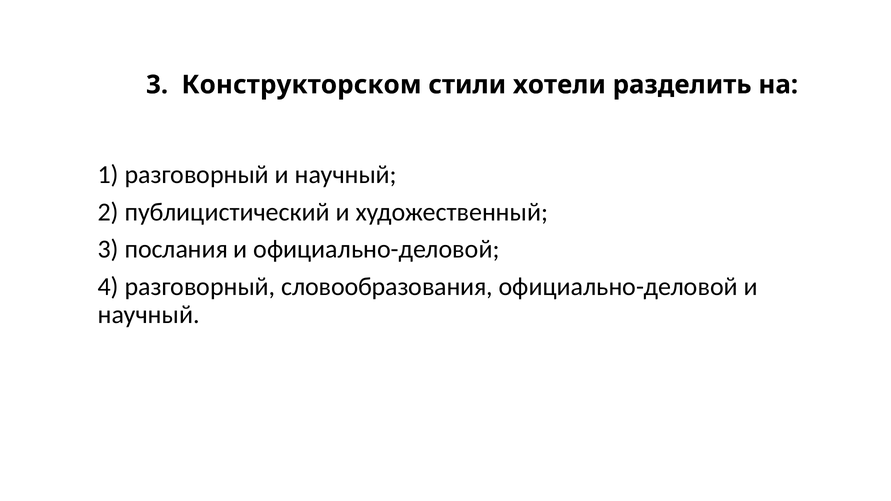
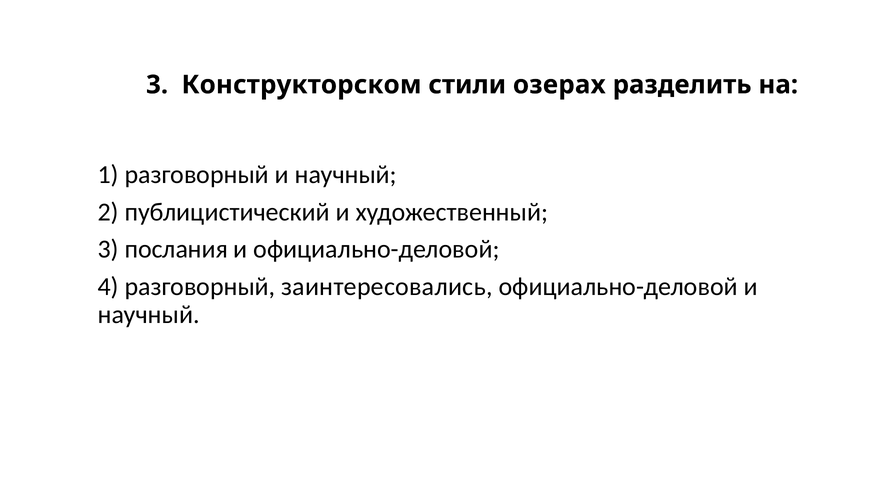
хотели: хотели -> озерах (559, 85)
словообразования: словообразования -> заинтересовались (387, 287)
